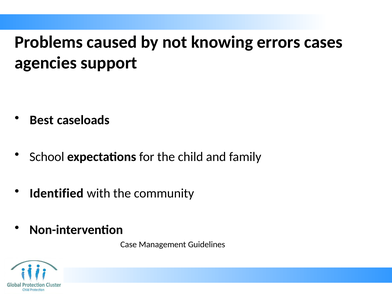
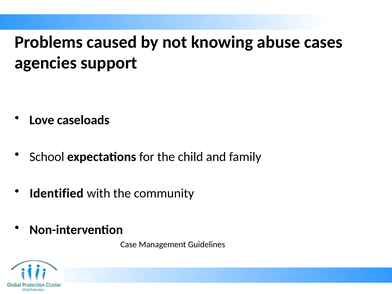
errors: errors -> abuse (279, 42)
Best: Best -> Love (42, 120)
